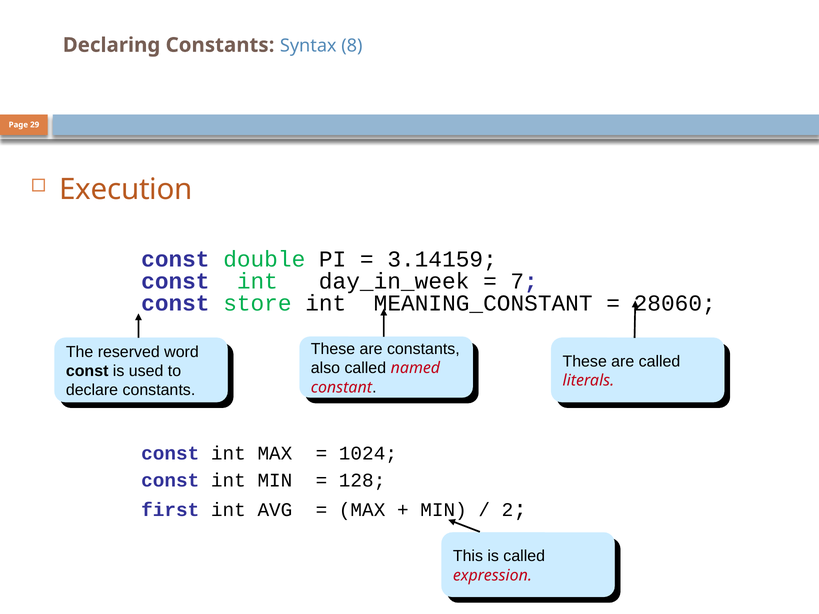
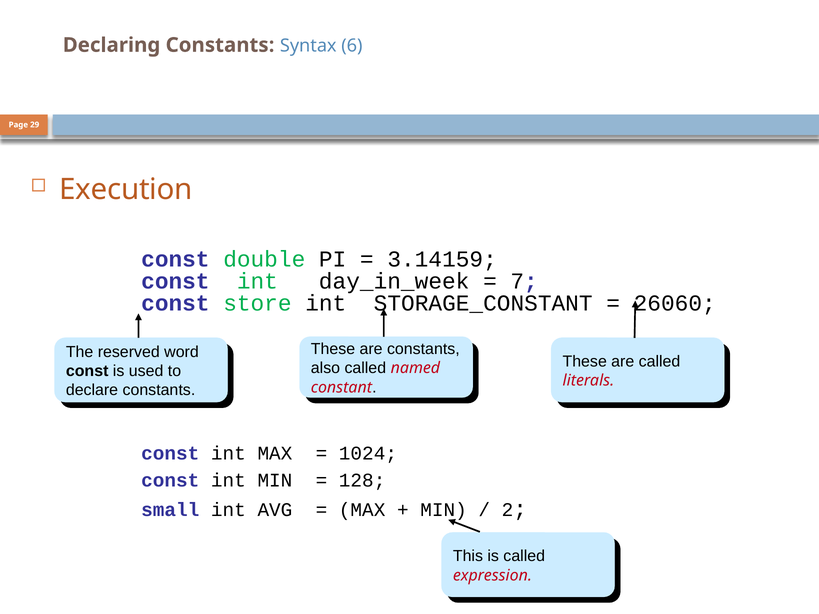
8: 8 -> 6 (352, 46)
MEANING_CONSTANT: MEANING_CONSTANT -> STORAGE_CONSTANT (483, 303)
28060: 28060 -> 26060 (675, 303)
first: first -> small (170, 510)
